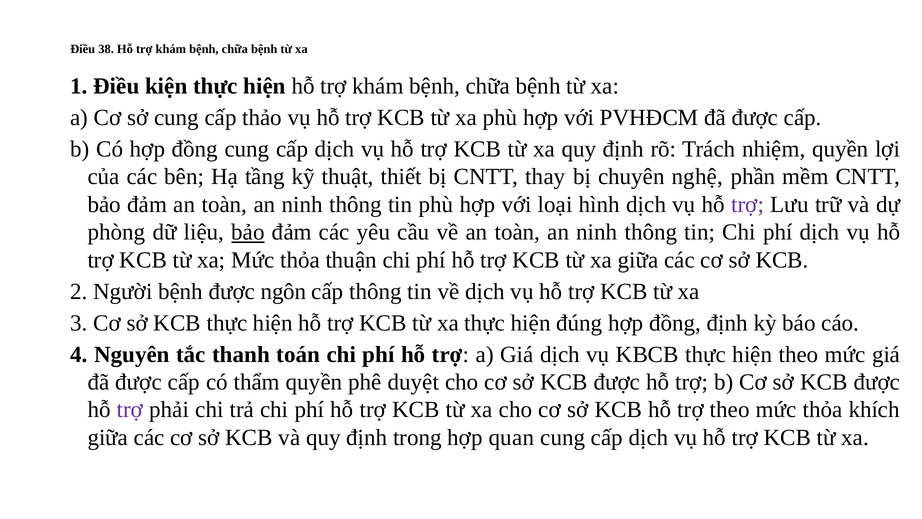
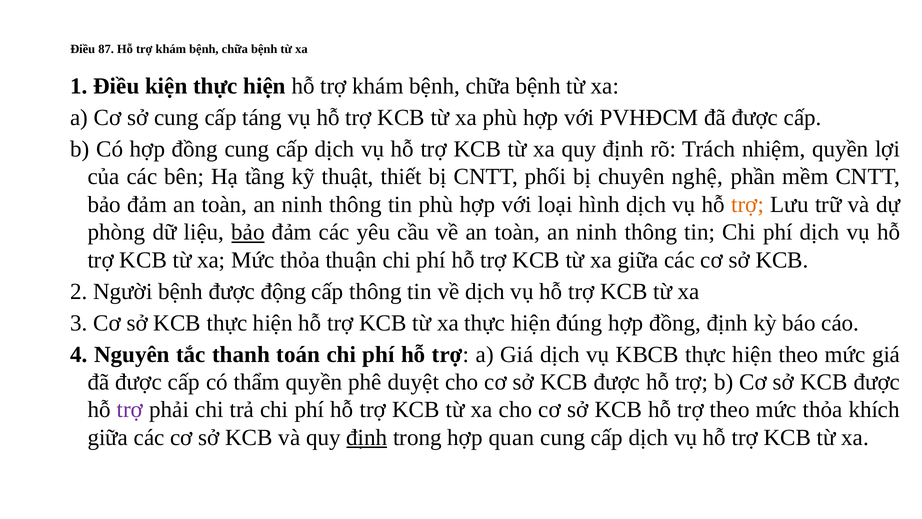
38: 38 -> 87 (106, 49)
thảo: thảo -> táng (262, 118)
thay: thay -> phối (545, 177)
trợ colour: purple -> orange (748, 204)
ngôn: ngôn -> động (283, 291)
định underline: none -> present (367, 437)
